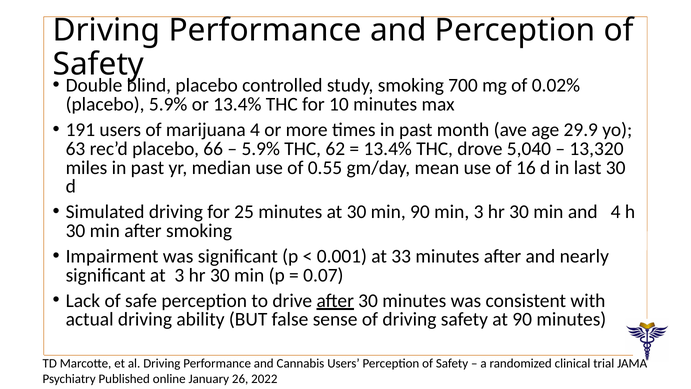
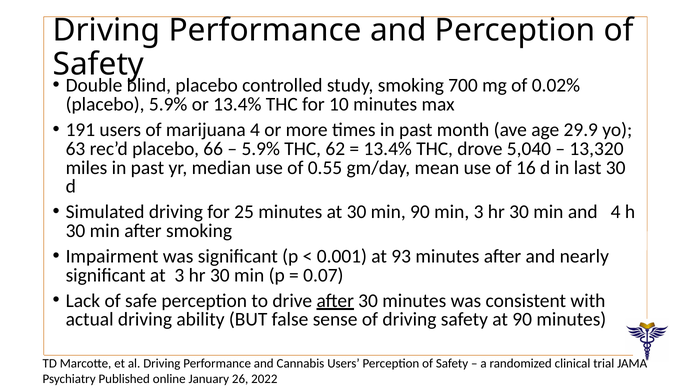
33: 33 -> 93 (401, 256)
